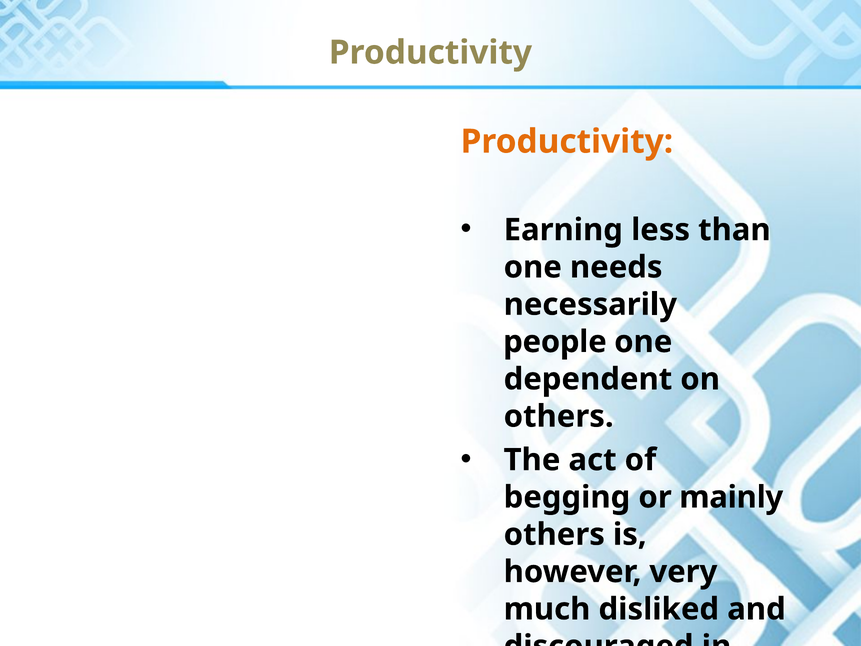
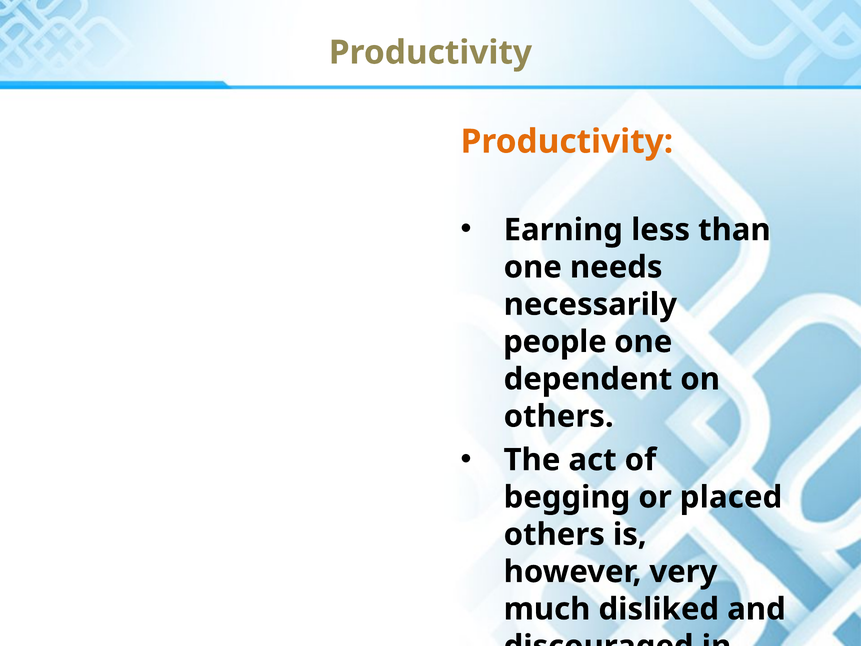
mainly: mainly -> placed (731, 497)
